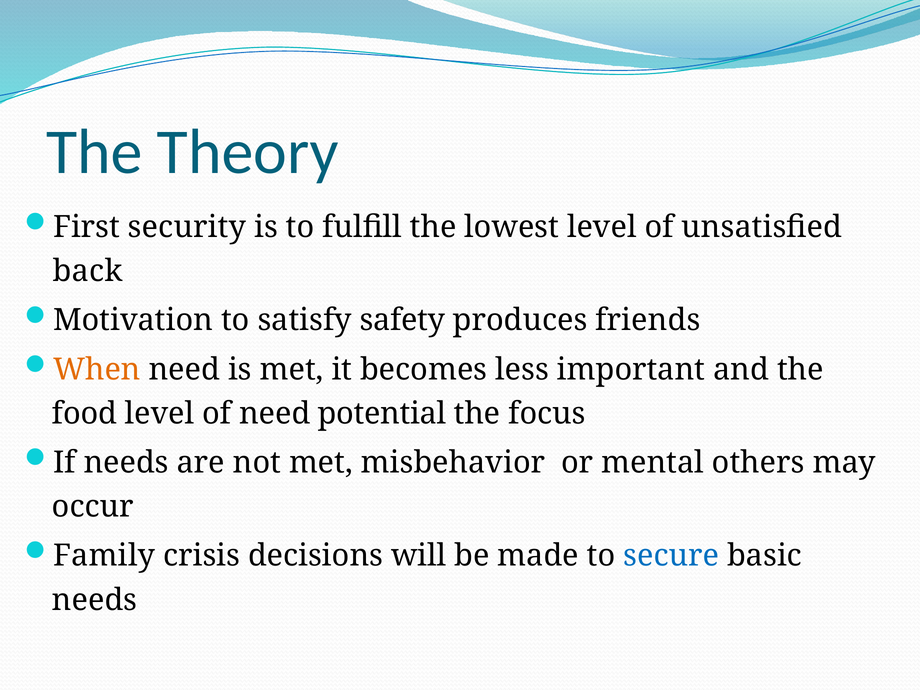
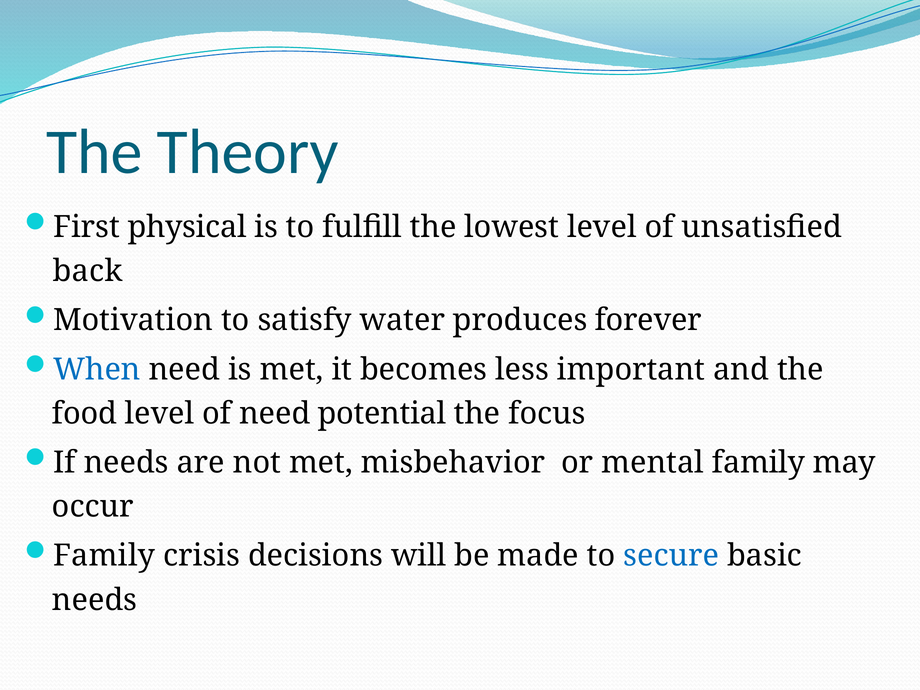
security: security -> physical (187, 227)
safety: safety -> water (402, 320)
friends: friends -> forever (648, 320)
When colour: orange -> blue (97, 369)
mental others: others -> family (758, 463)
